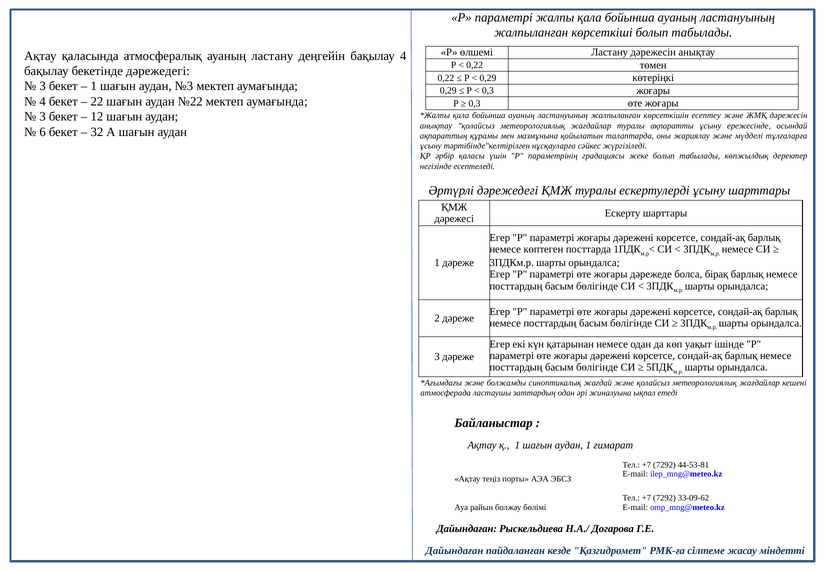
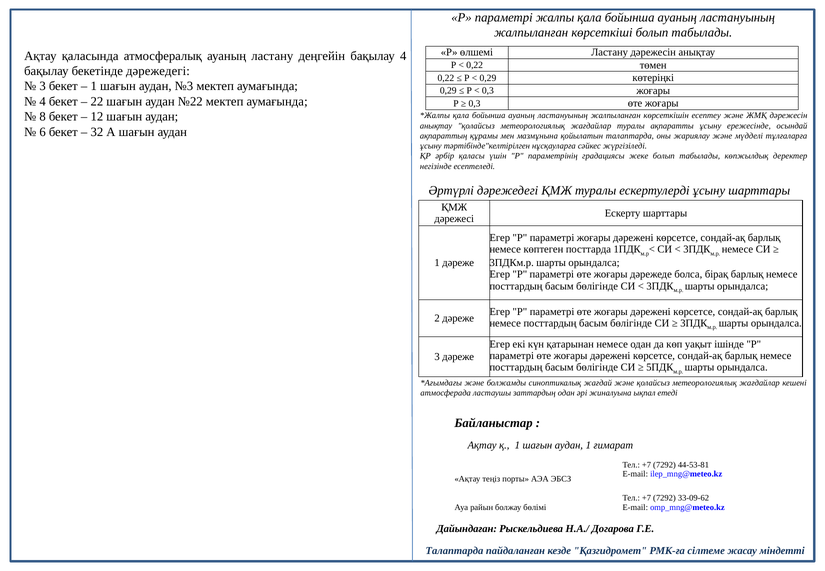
3: 3 -> 8 (43, 117)
Дайындаған: Дайындаған -> Талаптарда (454, 551)
